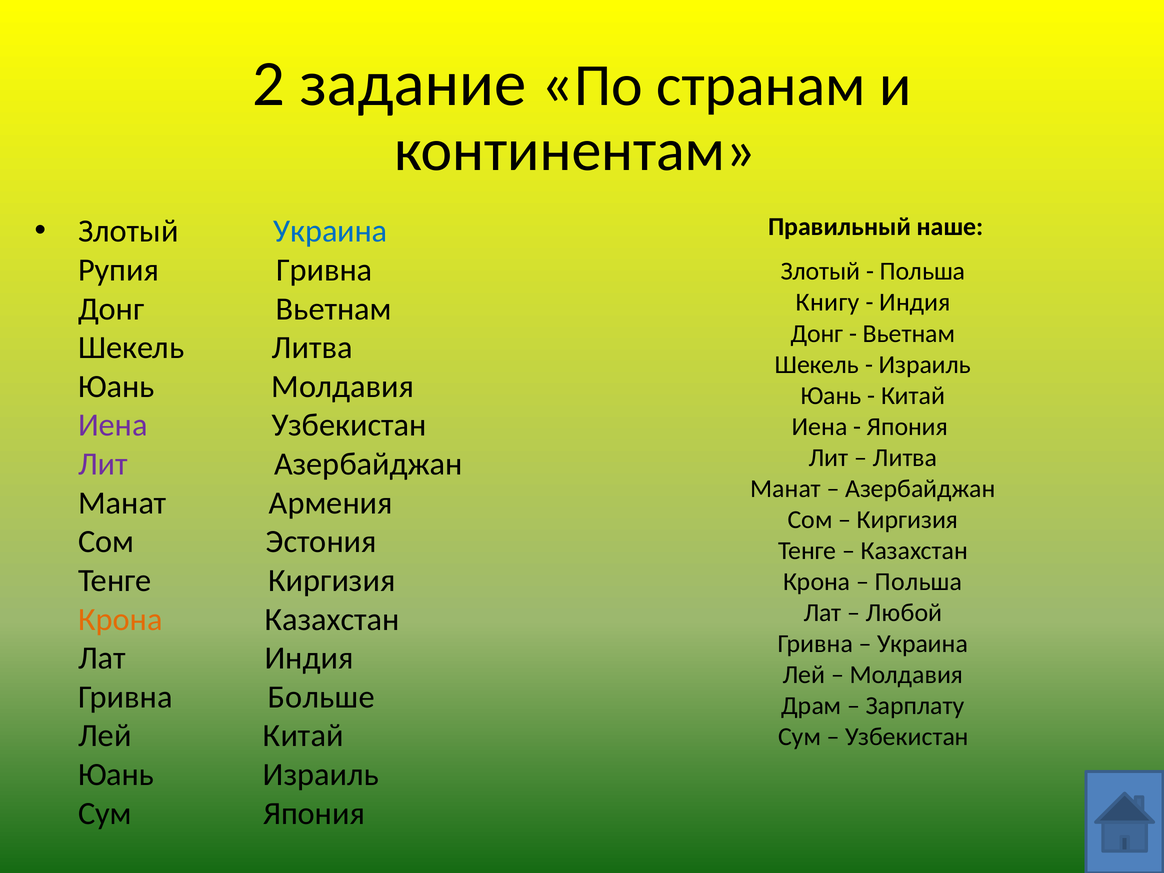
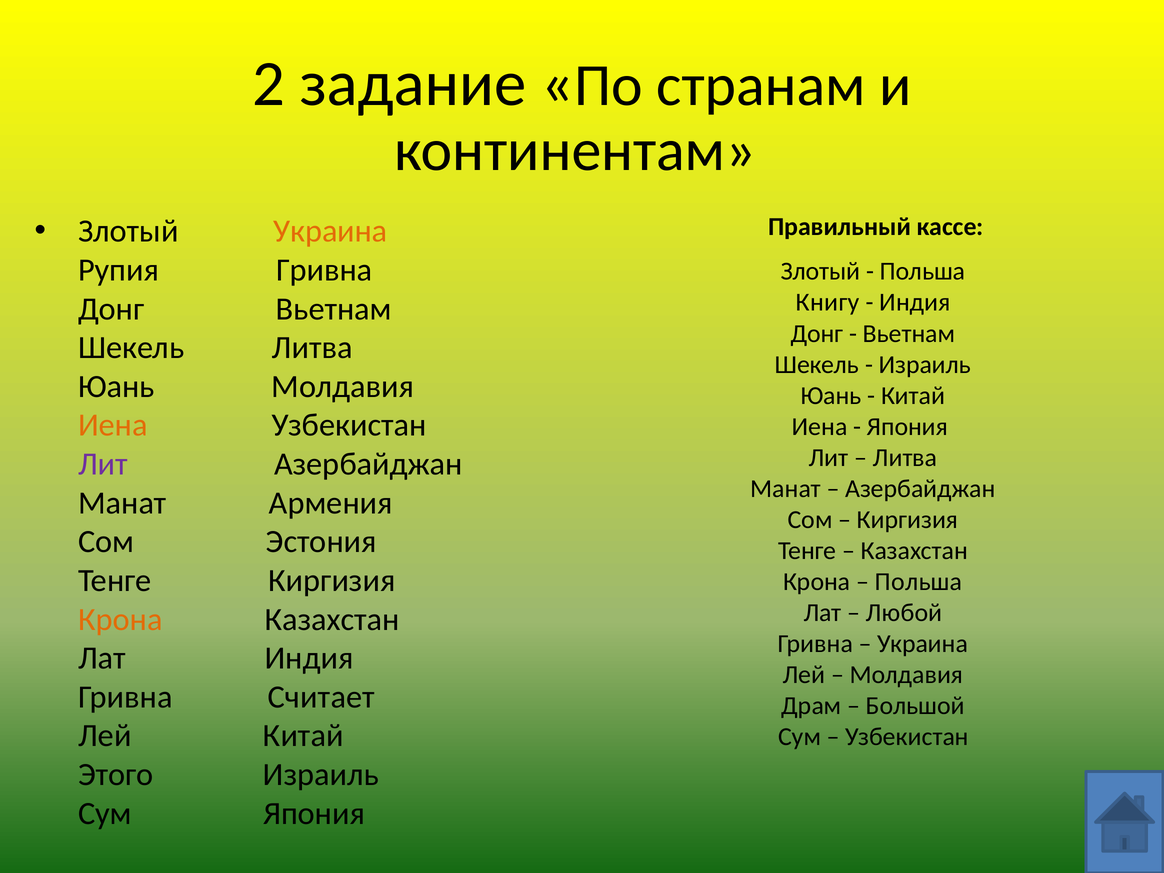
Украина colour: blue -> orange (330, 231)
наше: наше -> кассе (950, 227)
Иена colour: purple -> orange (113, 425)
Больше: Больше -> Считает (321, 697)
Зарплату: Зарплату -> Большой (915, 706)
Юань: Юань -> Этого (116, 775)
